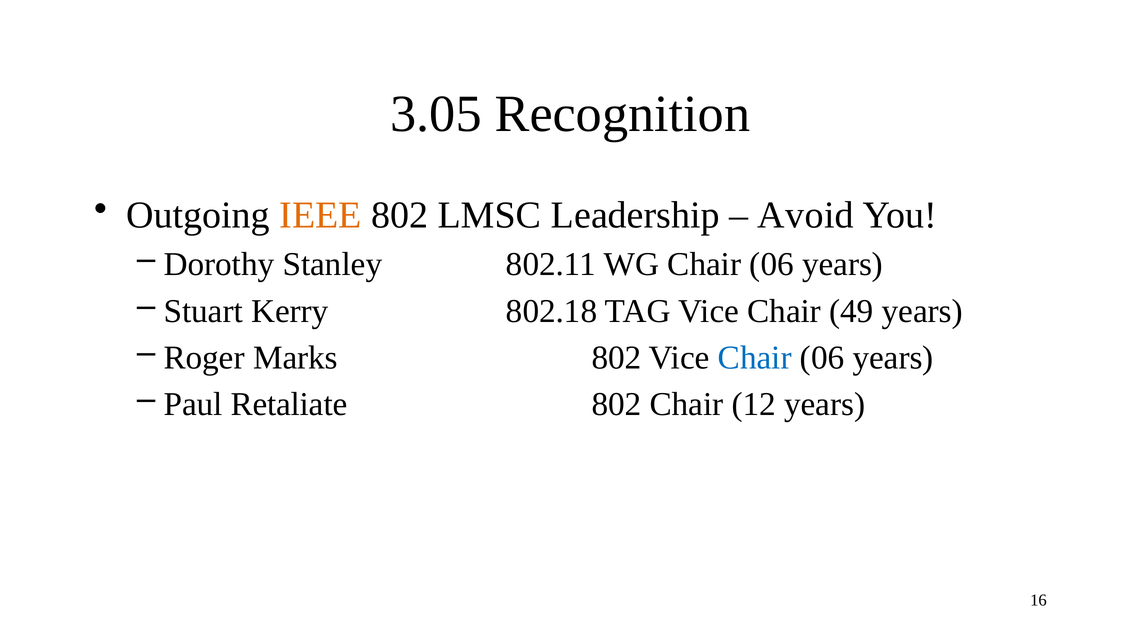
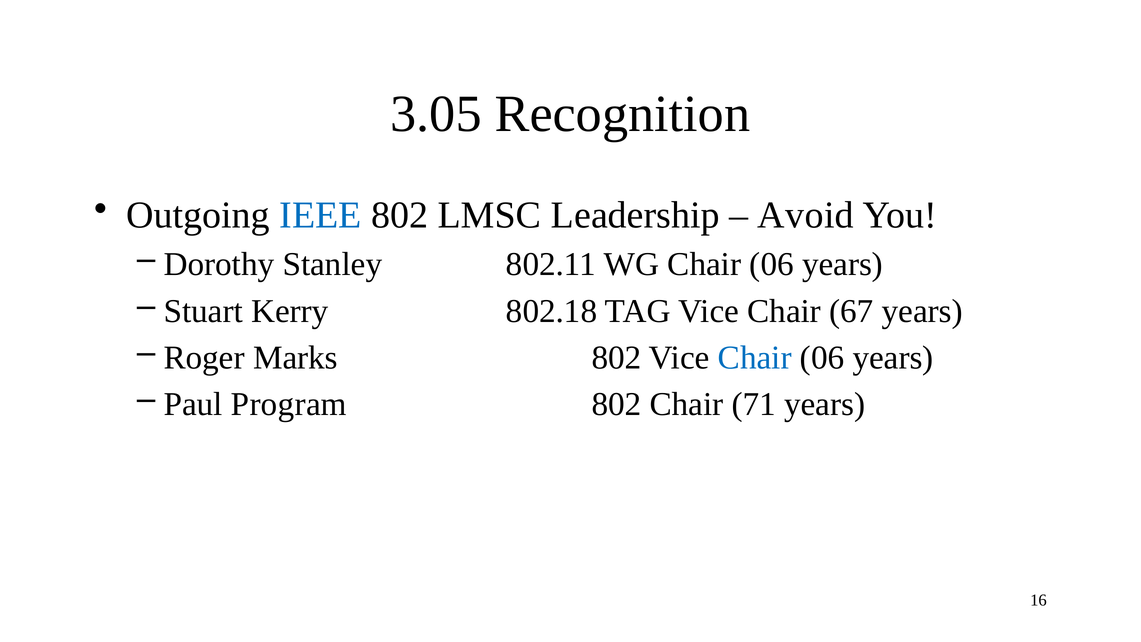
IEEE colour: orange -> blue (321, 215)
49: 49 -> 67 (851, 311)
Retaliate: Retaliate -> Program (289, 404)
12: 12 -> 71 (754, 404)
